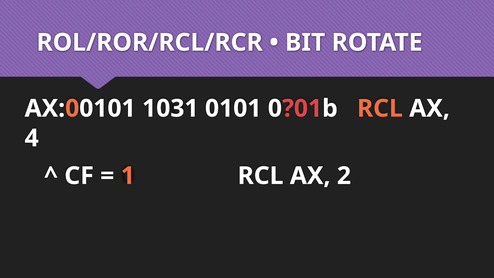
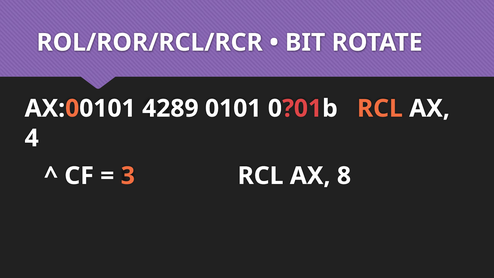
1031: 1031 -> 4289 (170, 108)
1: 1 -> 3 (128, 176)
2: 2 -> 8 (344, 176)
